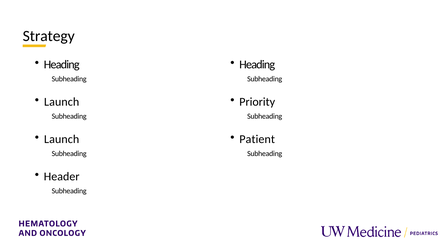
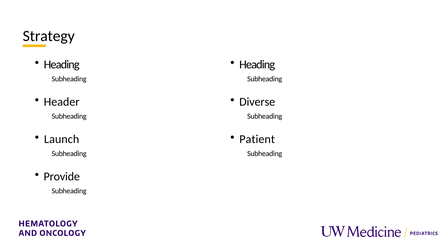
Launch: Launch -> Header (62, 102)
Priority: Priority -> Diverse (257, 102)
Header: Header -> Provide (62, 176)
